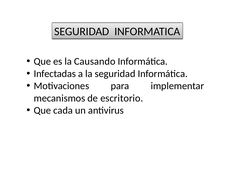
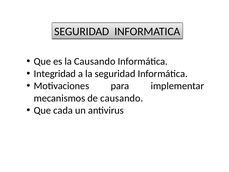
Infectadas: Infectadas -> Integridad (55, 74)
de escritorio: escritorio -> causando (122, 98)
